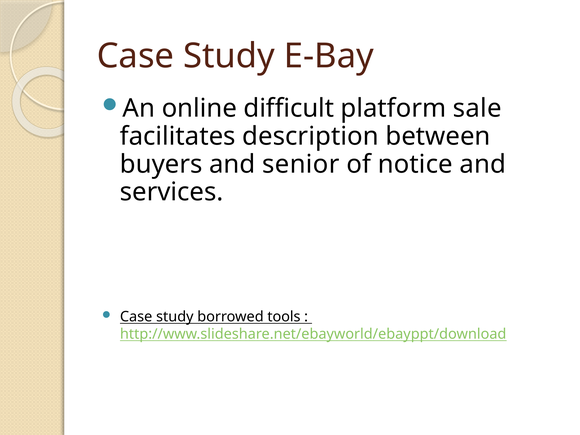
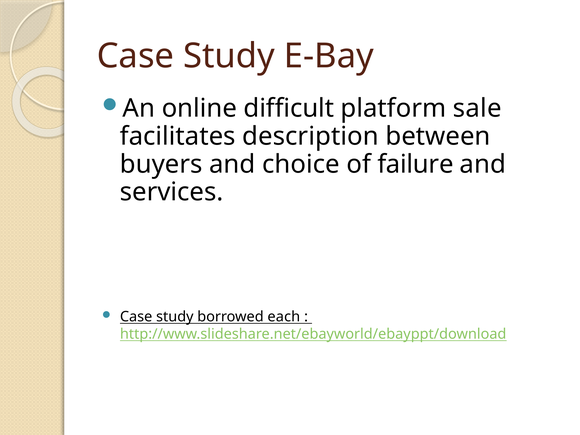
senior: senior -> choice (301, 164)
notice: notice -> failure (415, 164)
tools: tools -> each (284, 317)
